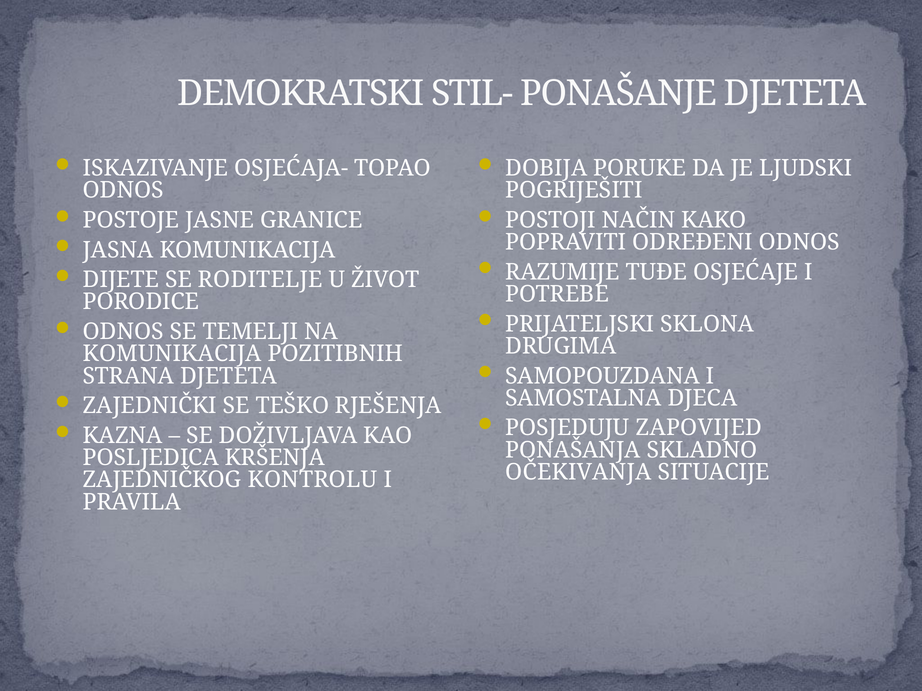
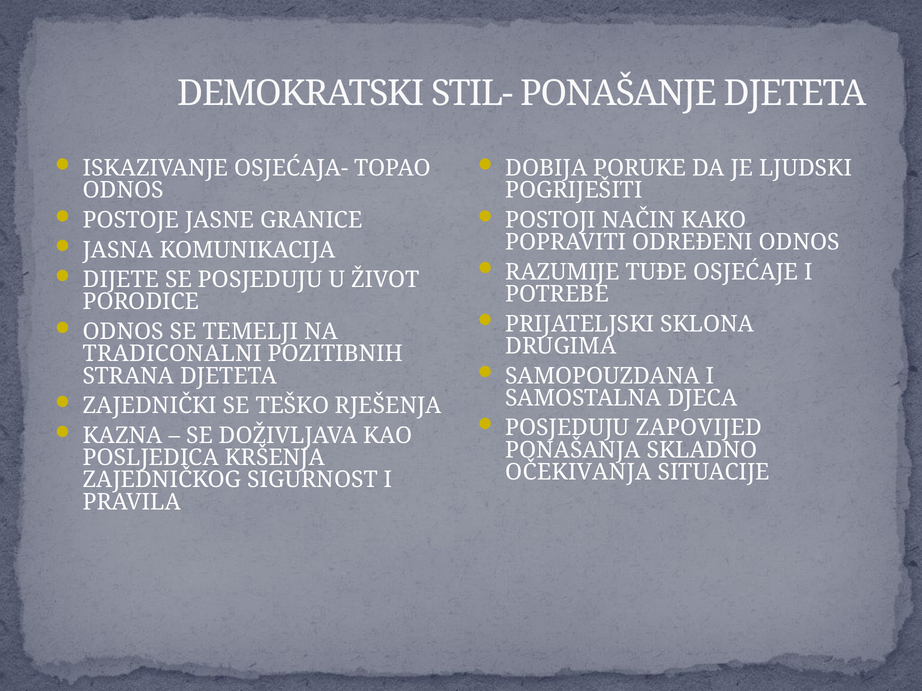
SE RODITELJE: RODITELJE -> POSJEDUJU (260, 280)
KOMUNIKACIJA: KOMUNIKACIJA -> TRADICONALNI (172, 354)
KONTROLU: KONTROLU -> SIGURNOST (313, 480)
